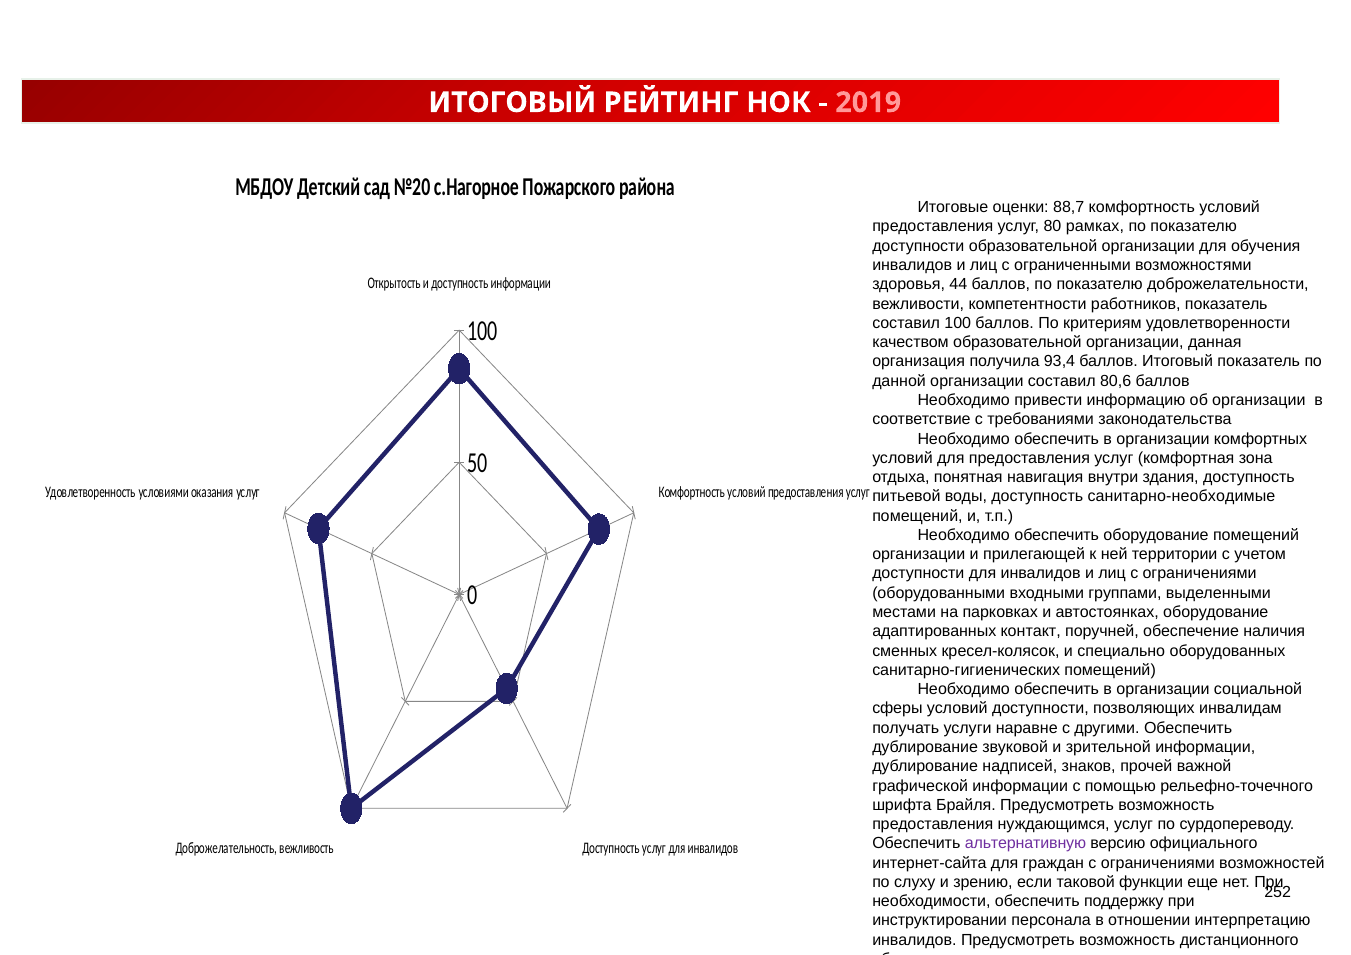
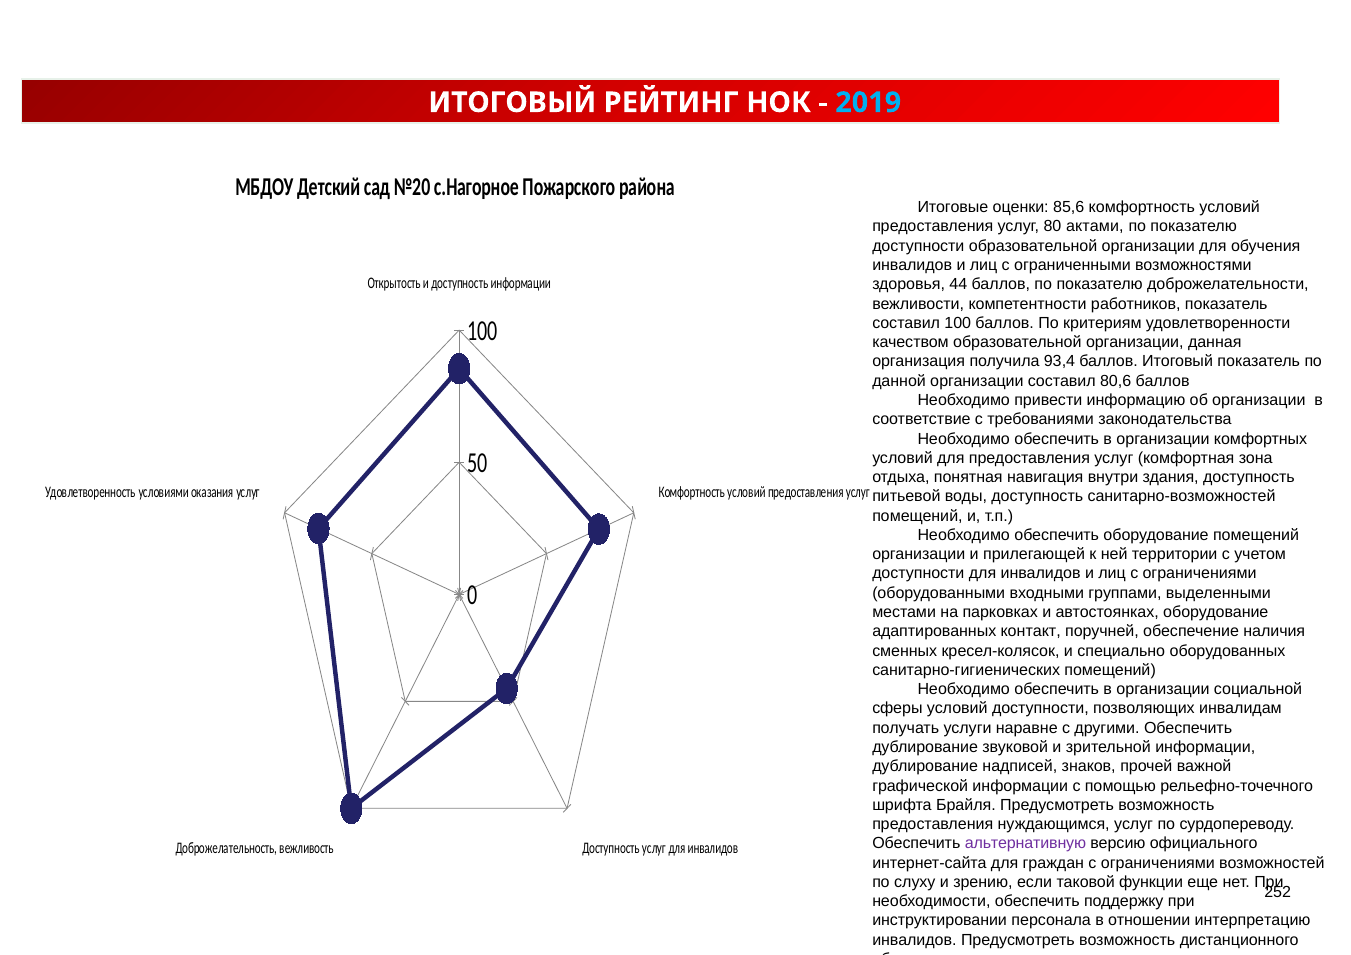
2019 colour: pink -> light blue (868, 103)
88,7: 88,7 -> 85,6 (1069, 207)
рамках: рамках -> актами (1095, 227)
санитарно-необходимые: санитарно-необходимые -> санитарно-возможностей (1182, 497)
